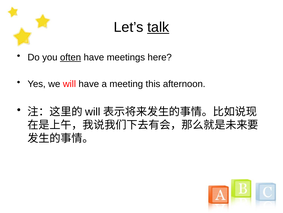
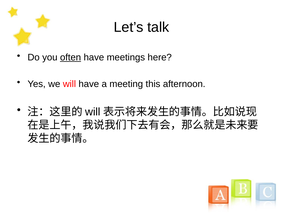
talk underline: present -> none (158, 27)
